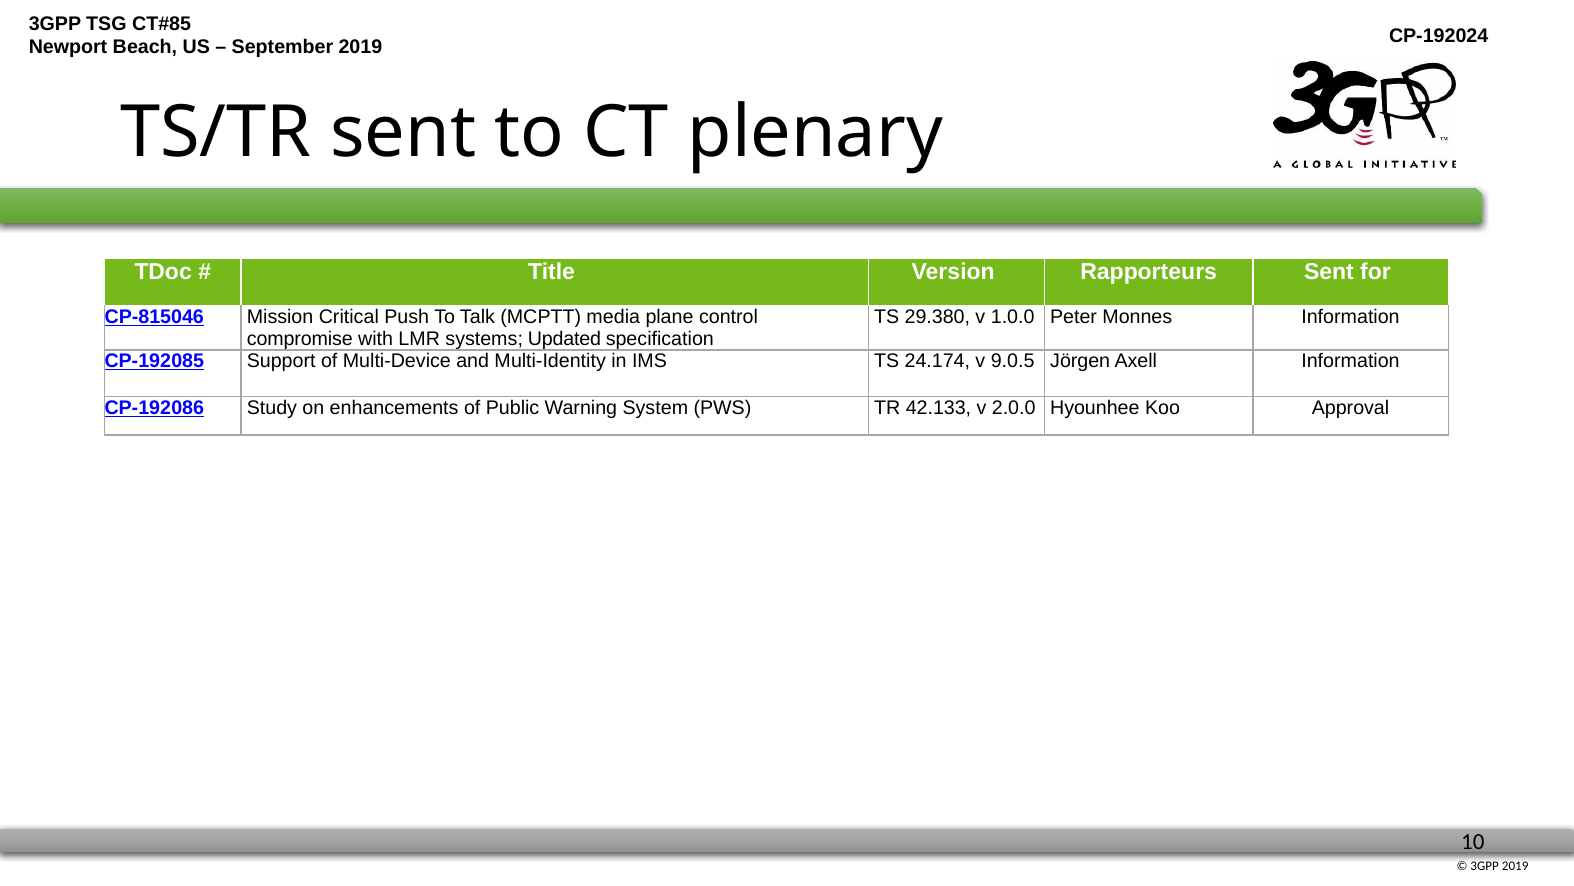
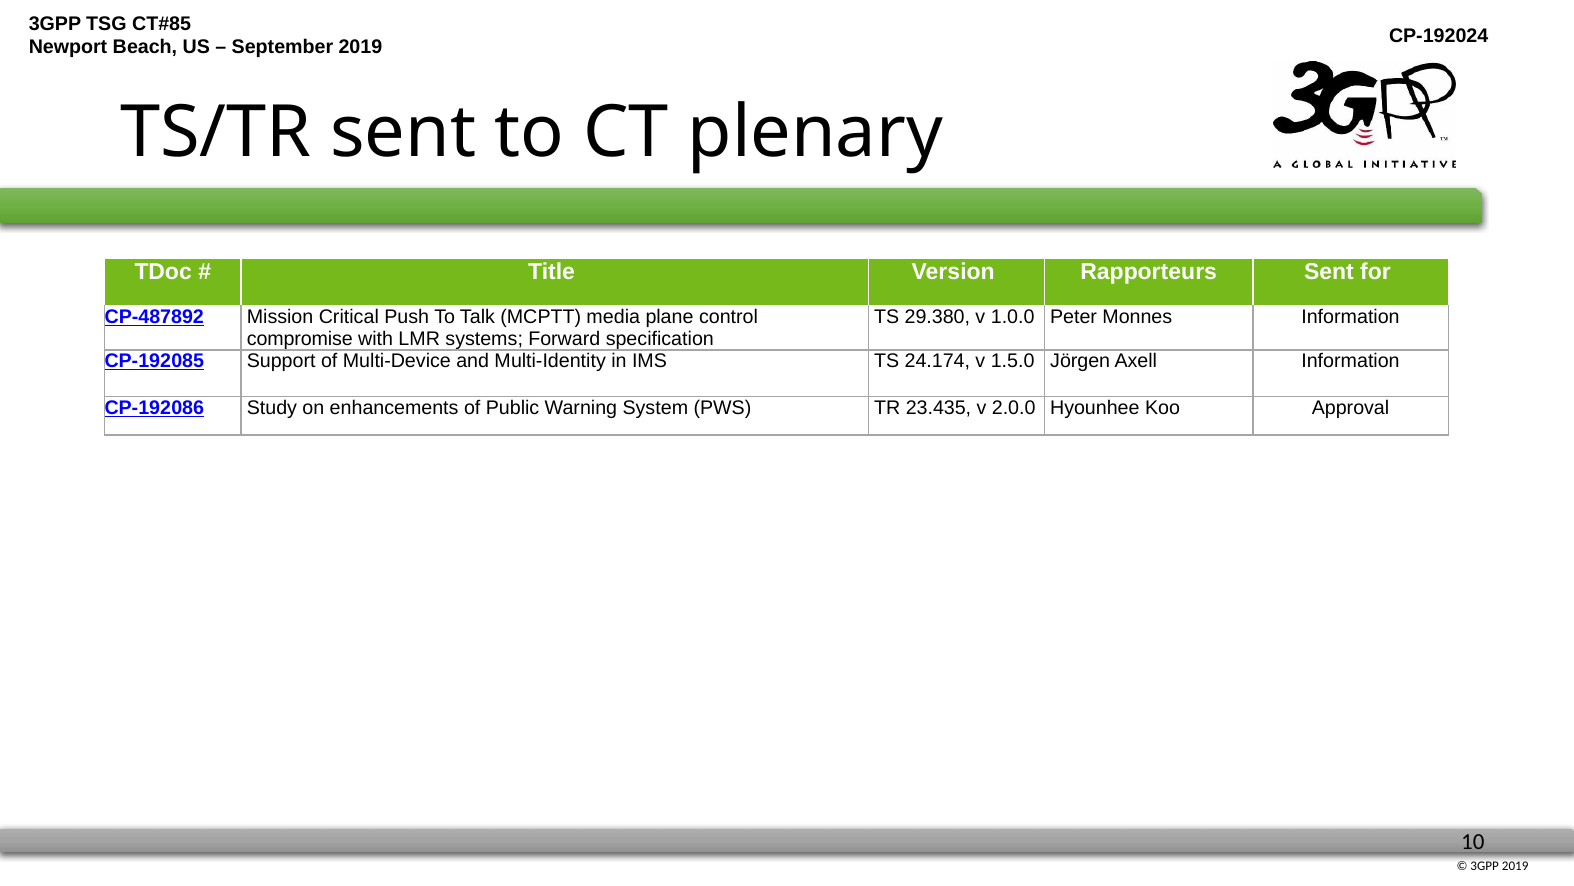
CP-815046: CP-815046 -> CP-487892 (154, 317)
Updated: Updated -> Forward (564, 339)
9.0.5: 9.0.5 -> 1.5.0 (1013, 361)
42.133: 42.133 -> 23.435 (938, 408)
